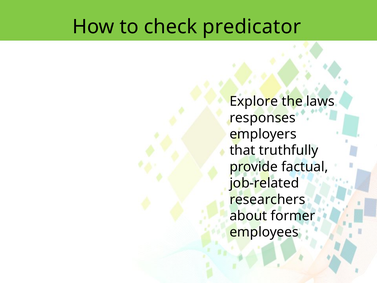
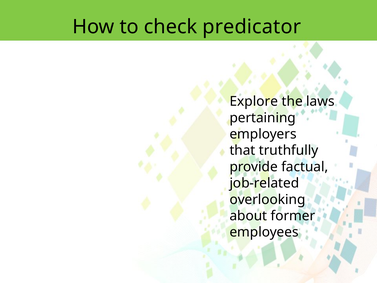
responses: responses -> pertaining (263, 118)
researchers: researchers -> overlooking (267, 199)
